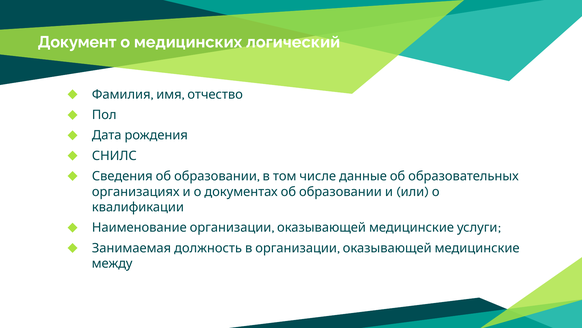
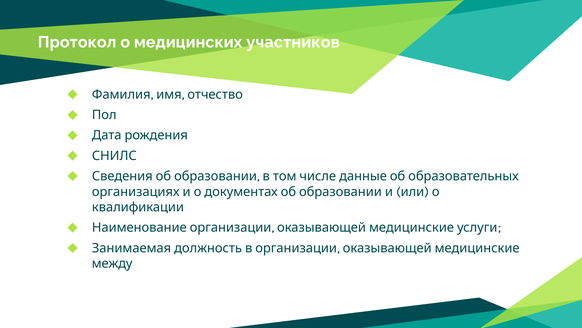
Документ: Документ -> Протокол (77, 42)
логический: логический -> участников (293, 42)
